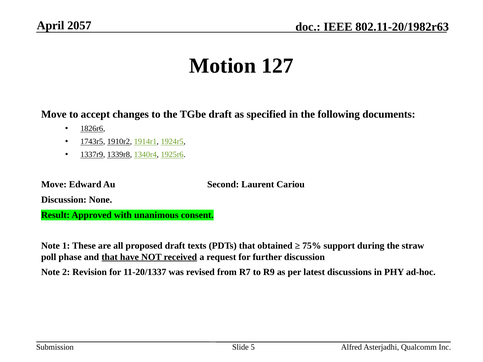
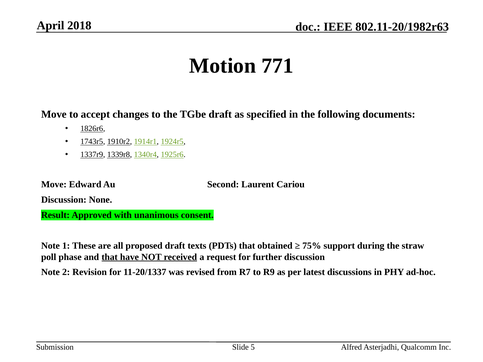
2057: 2057 -> 2018 (79, 26)
127: 127 -> 771 (277, 66)
